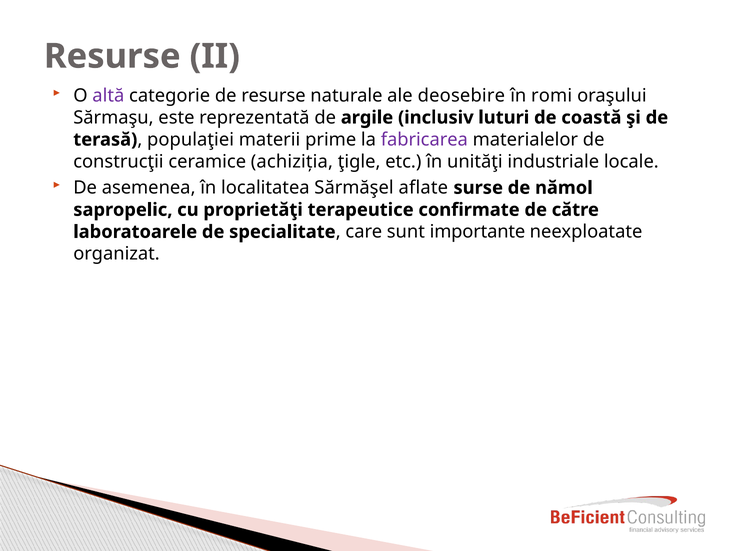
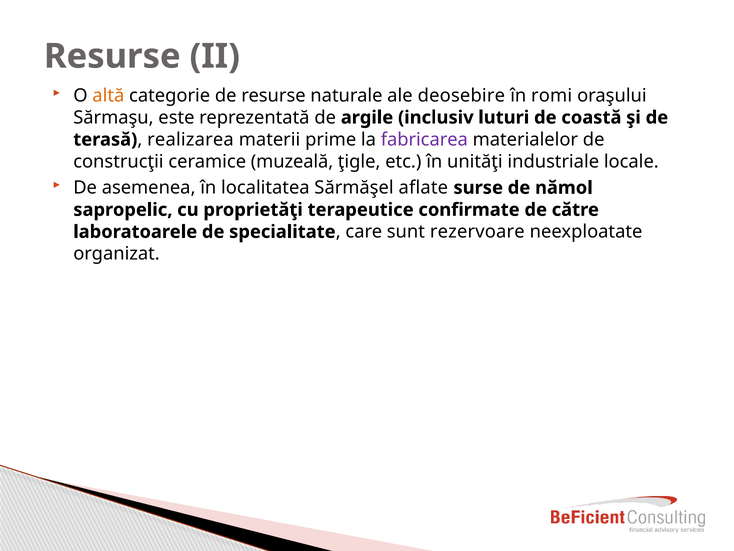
altă colour: purple -> orange (108, 95)
populaţiei: populaţiei -> realizarea (190, 139)
achiziția: achiziția -> muzeală (292, 161)
importante: importante -> rezervoare (477, 232)
